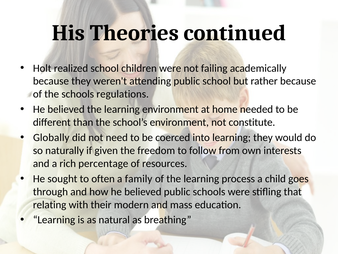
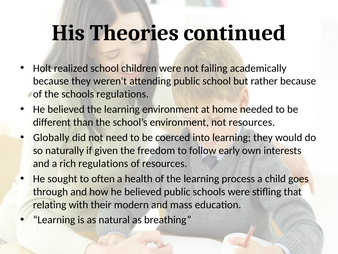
not constitute: constitute -> resources (252, 122)
from: from -> early (229, 150)
rich percentage: percentage -> regulations (103, 163)
family: family -> health (139, 178)
